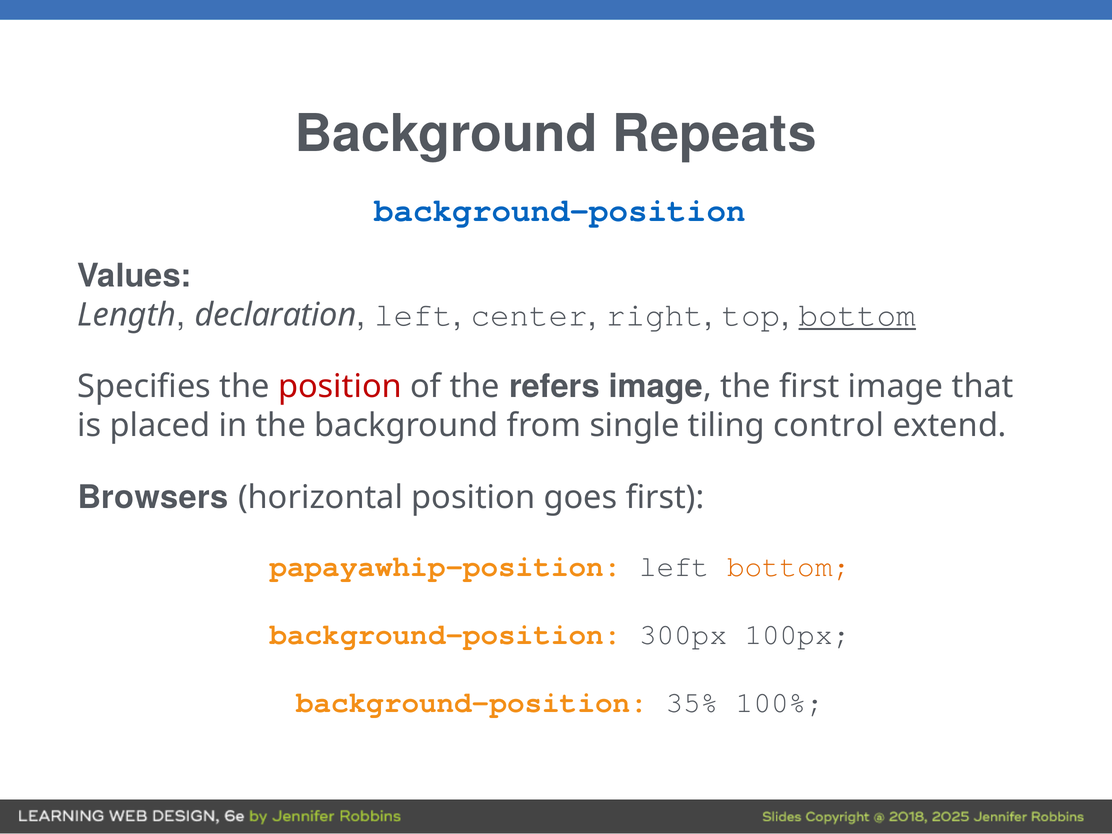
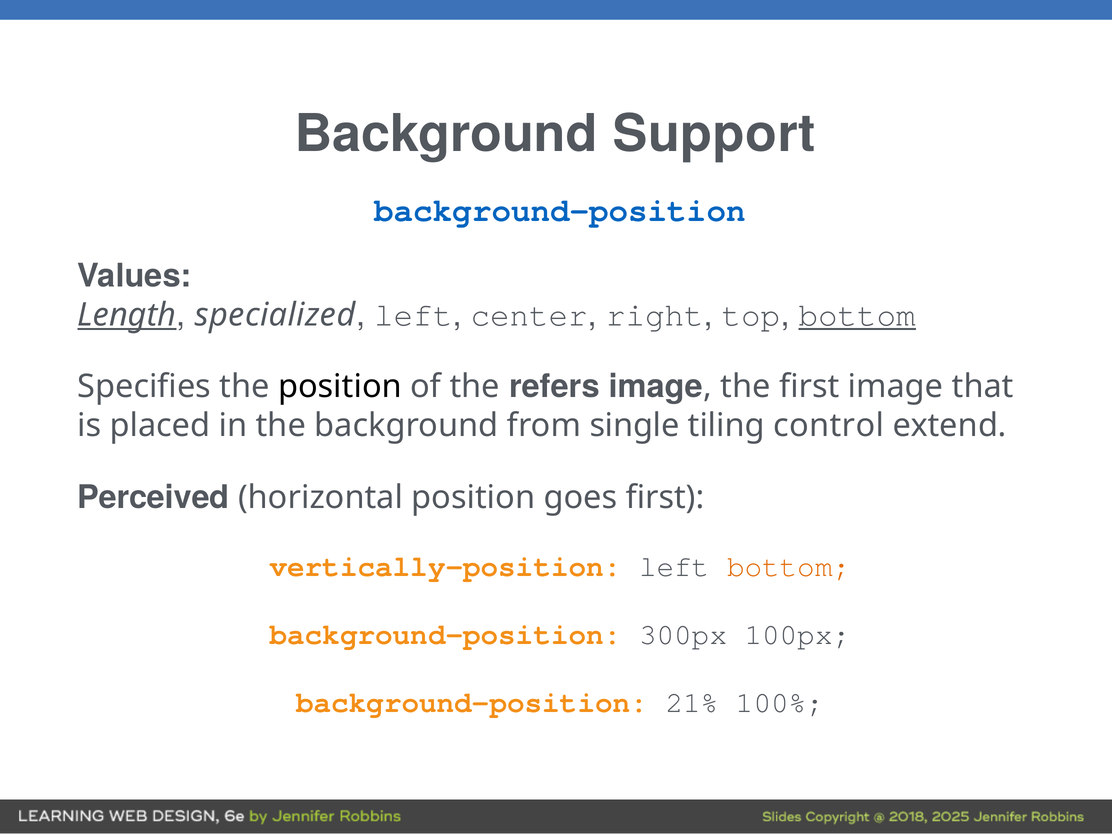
Repeats: Repeats -> Support (714, 134)
Length underline: none -> present (127, 315)
declaration: declaration -> specialized (275, 315)
position colour: red -> black (340, 387)
Browsers: Browsers -> Perceived (153, 497)
papayawhip-position: papayawhip-position -> vertically-position (446, 567)
35%: 35% -> 21% (692, 702)
